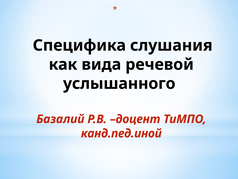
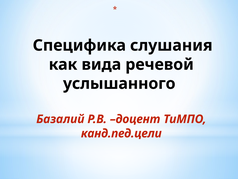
канд.пед.иной: канд.пед.иной -> канд.пед.цели (121, 133)
